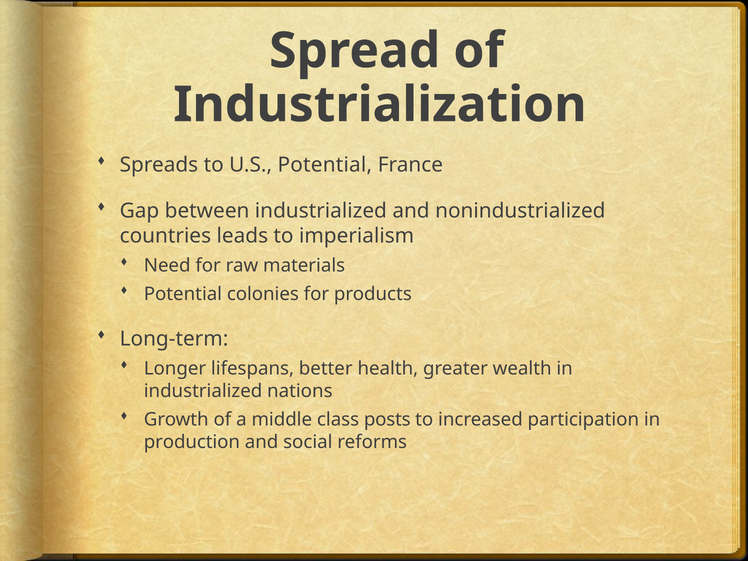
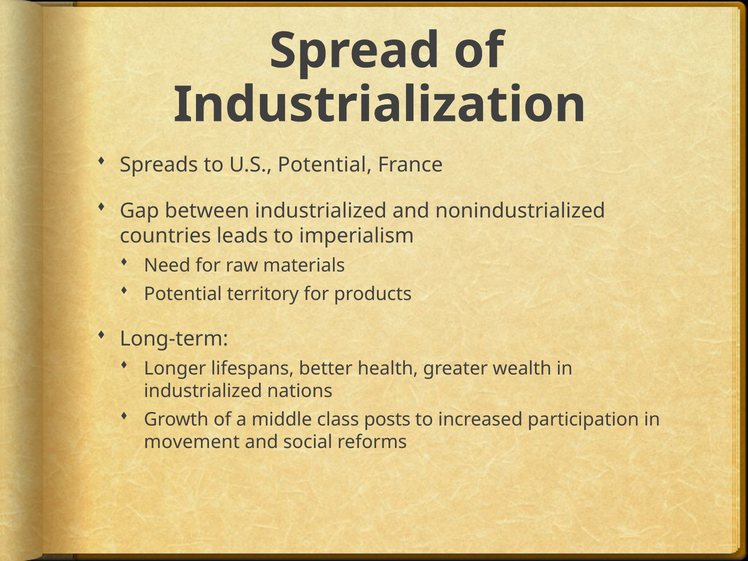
colonies: colonies -> territory (263, 294)
production: production -> movement (192, 442)
